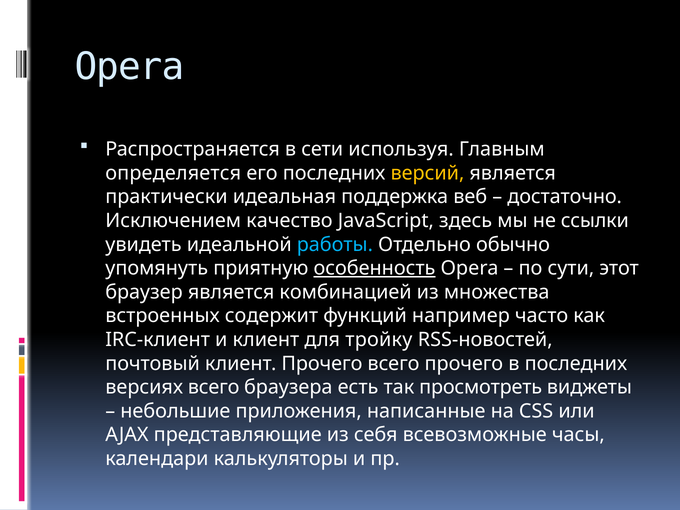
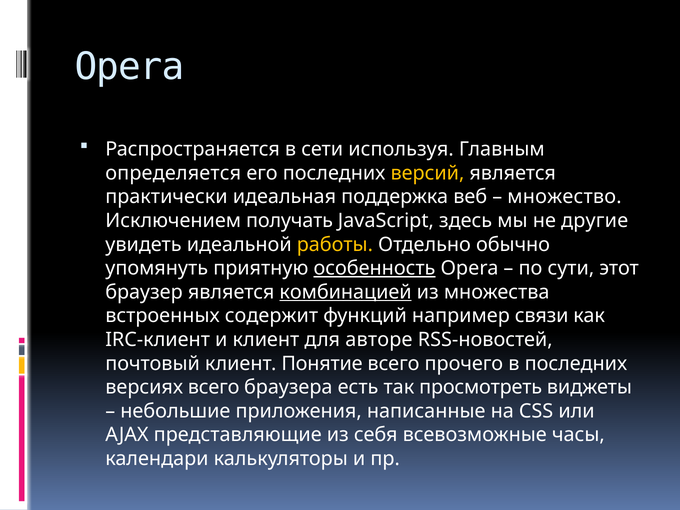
достаточно: достаточно -> множество (564, 197)
качество: качество -> получать (290, 221)
ссылки: ссылки -> другие (595, 221)
работы colour: light blue -> yellow (335, 244)
комбинацией underline: none -> present (346, 292)
часто: часто -> связи (542, 316)
тройку: тройку -> авторе (379, 340)
клиент Прочего: Прочего -> Понятие (322, 363)
